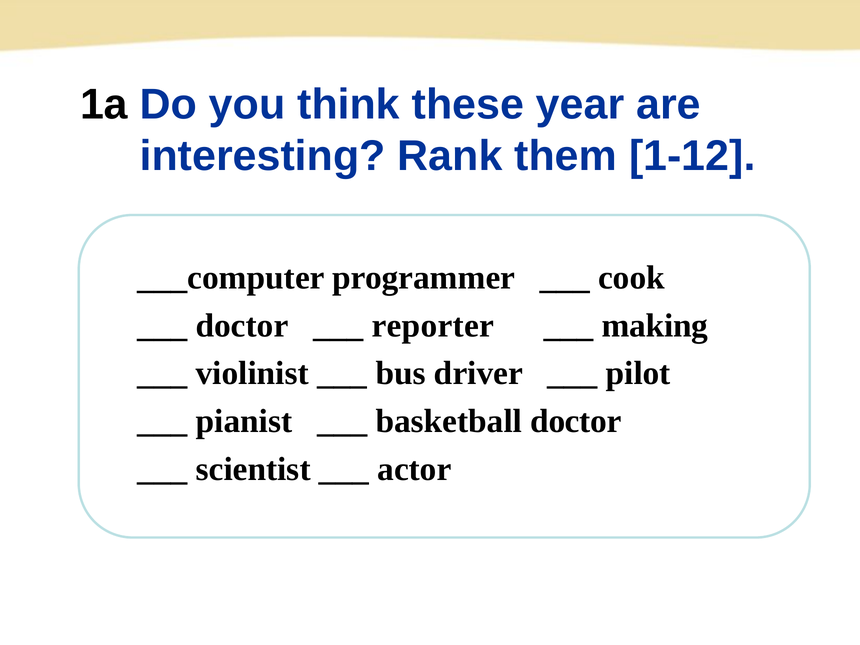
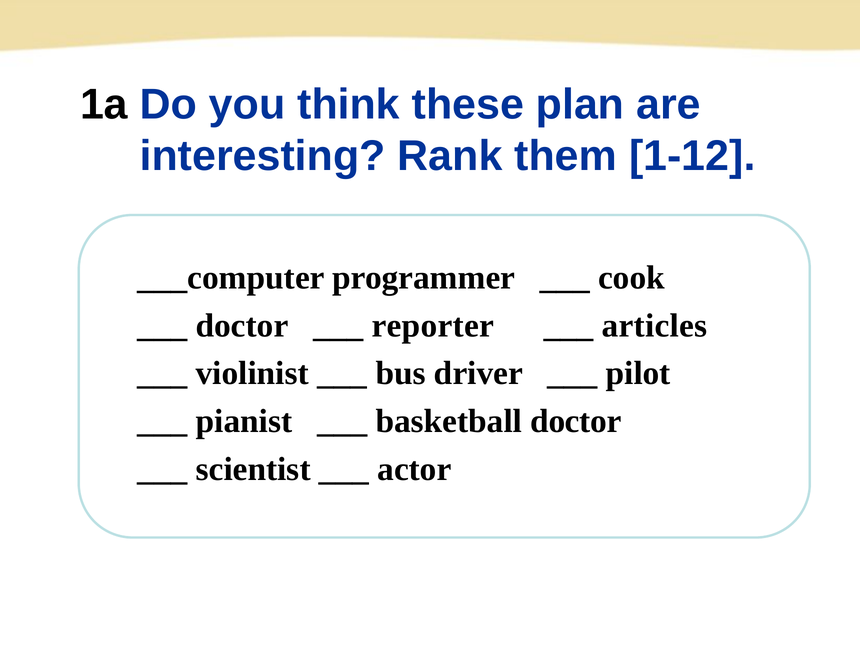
year: year -> plan (580, 105)
making: making -> articles (655, 326)
